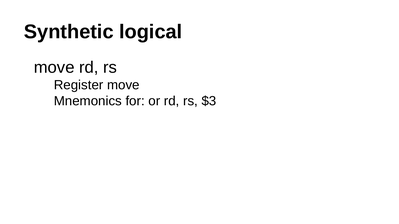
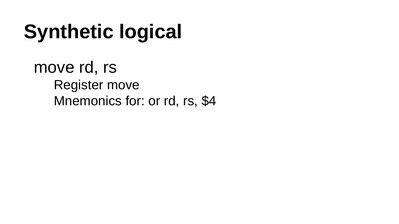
$3: $3 -> $4 (209, 101)
